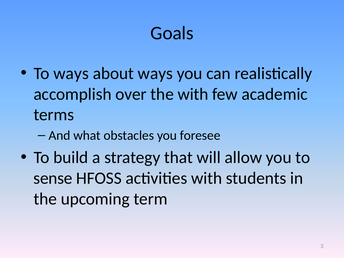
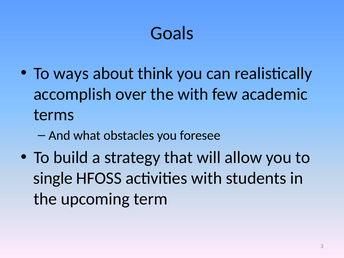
about ways: ways -> think (155, 73)
sense: sense -> single (53, 178)
